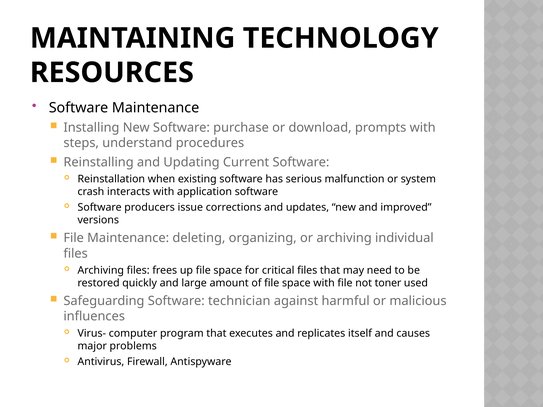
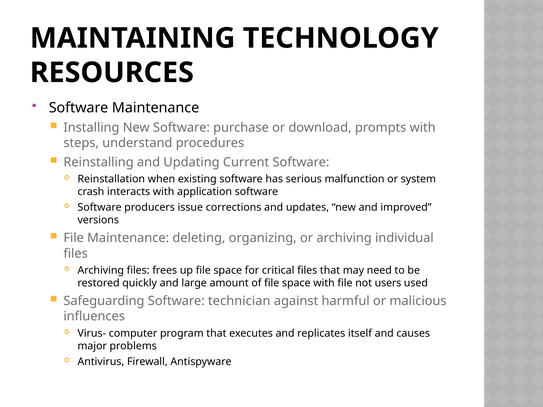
toner: toner -> users (388, 283)
